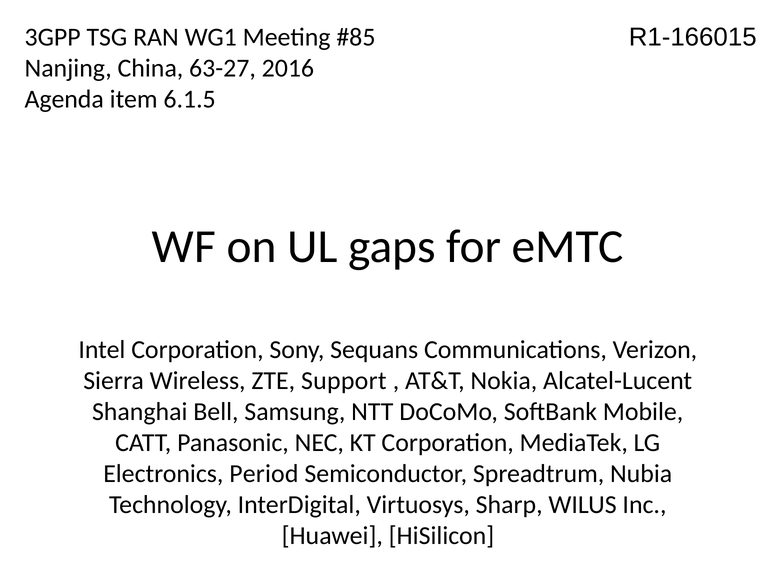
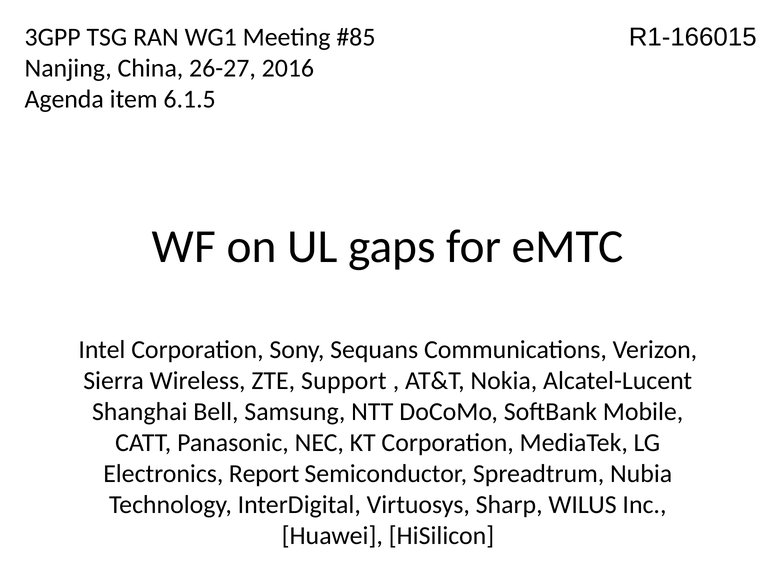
63-27: 63-27 -> 26-27 (222, 68)
Period: Period -> Report (264, 474)
